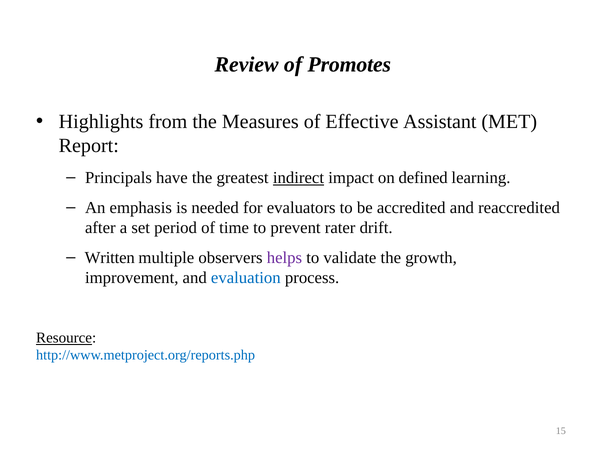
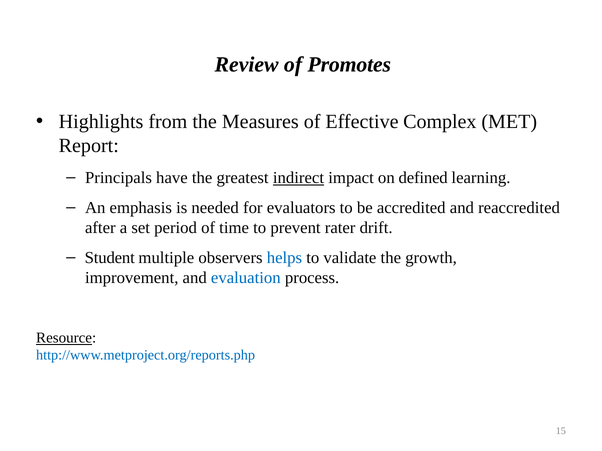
Assistant: Assistant -> Complex (440, 122)
Written: Written -> Student (110, 258)
helps colour: purple -> blue (284, 258)
